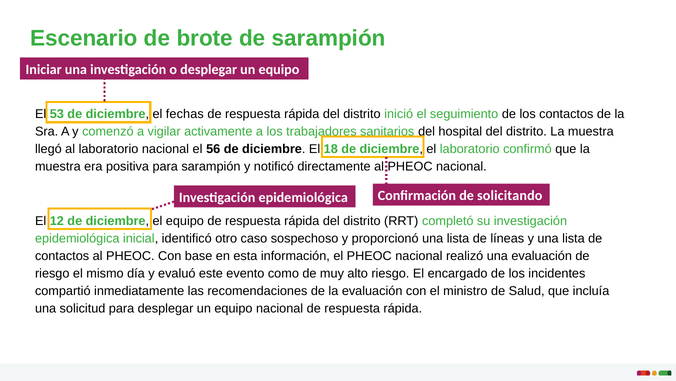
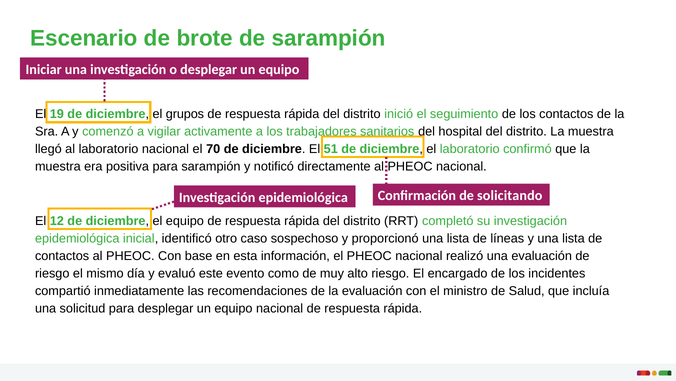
53: 53 -> 19 (57, 114)
fechas: fechas -> grupos (185, 114)
56: 56 -> 70 (213, 149)
18: 18 -> 51 (331, 149)
